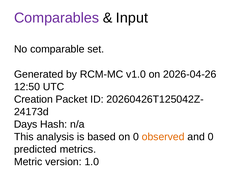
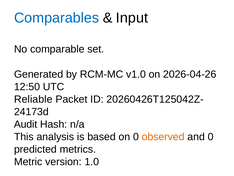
Comparables colour: purple -> blue (57, 18)
Creation: Creation -> Reliable (33, 99)
Days: Days -> Audit (26, 124)
